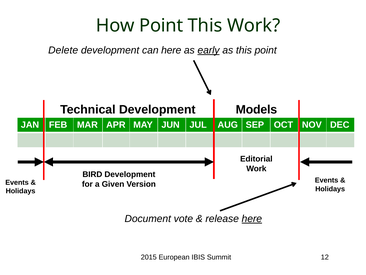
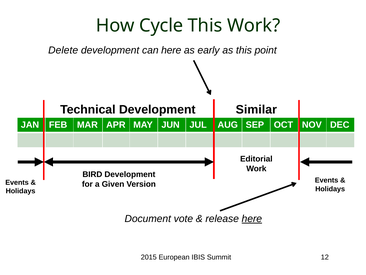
How Point: Point -> Cycle (161, 25)
early underline: present -> none (209, 50)
Models: Models -> Similar (256, 109)
